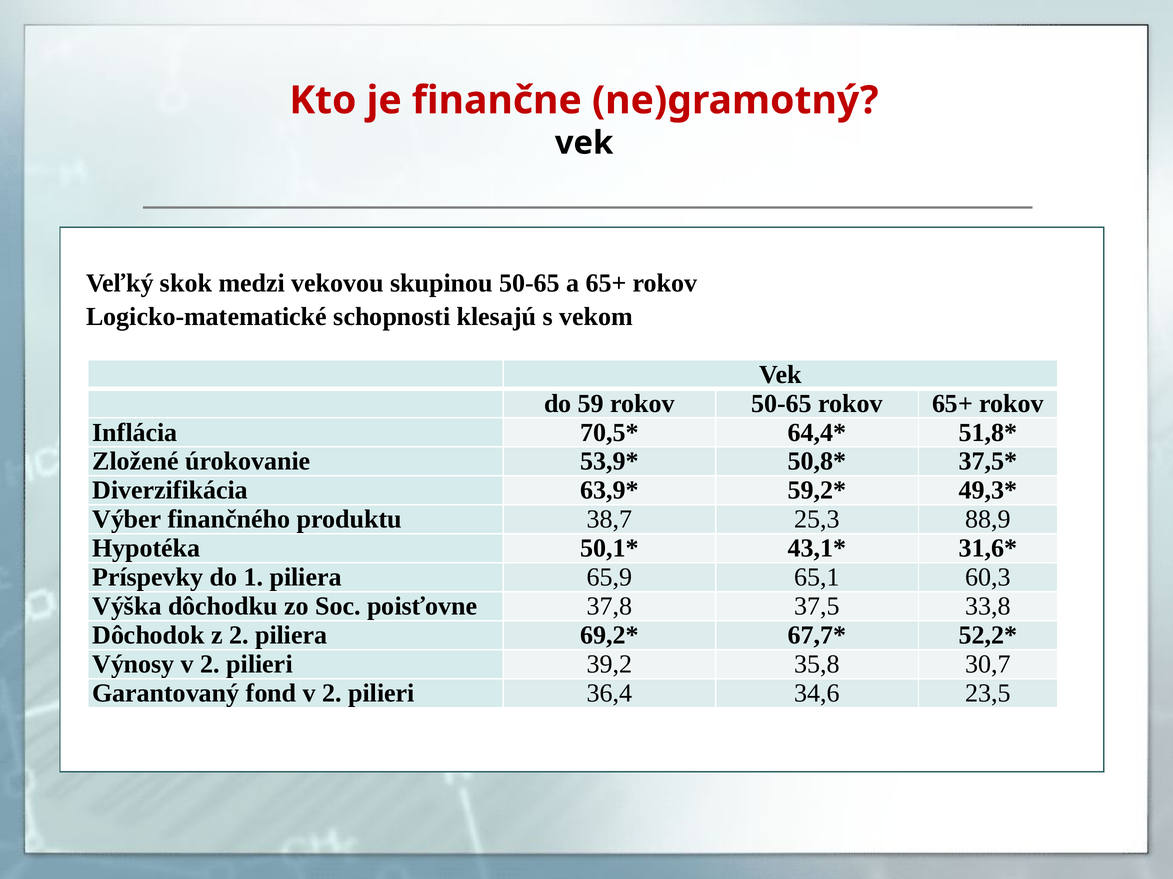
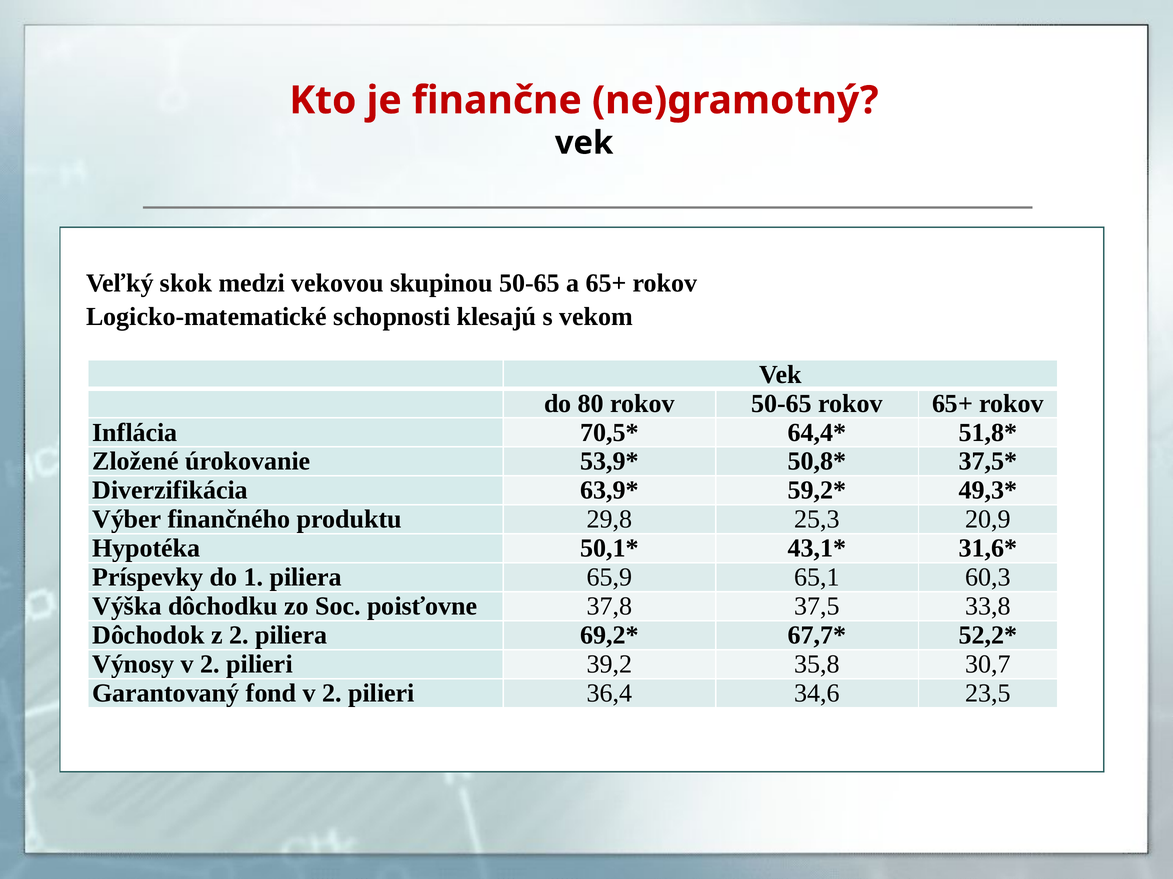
59: 59 -> 80 (591, 404)
38,7: 38,7 -> 29,8 (610, 520)
88,9: 88,9 -> 20,9 (988, 520)
